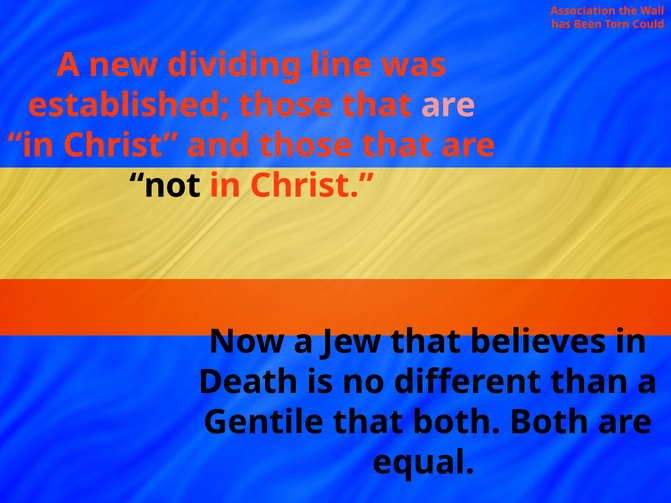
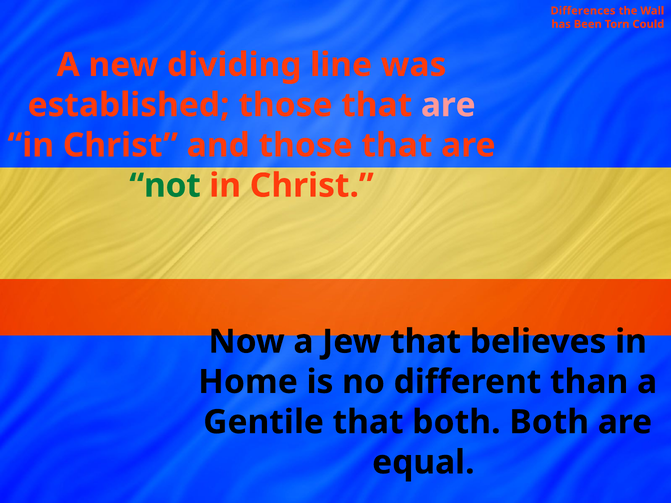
Association: Association -> Differences (583, 11)
not colour: black -> green (165, 186)
Death: Death -> Home (248, 382)
